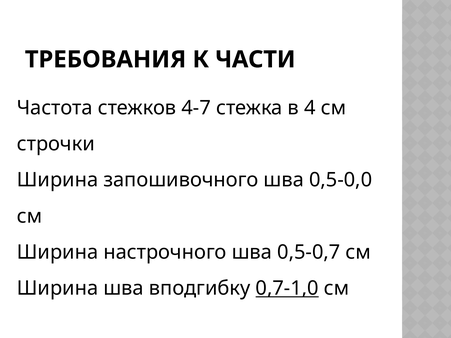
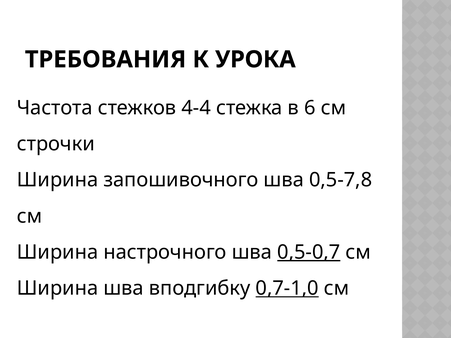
ЧАСТИ: ЧАСТИ -> УРОКА (255, 60)
4-7: 4-7 -> 4-4 (196, 108)
4: 4 -> 6 (310, 108)
0,5-0,0: 0,5-0,0 -> 0,5-7,8 (341, 180)
0,5-0,7 underline: none -> present (309, 252)
